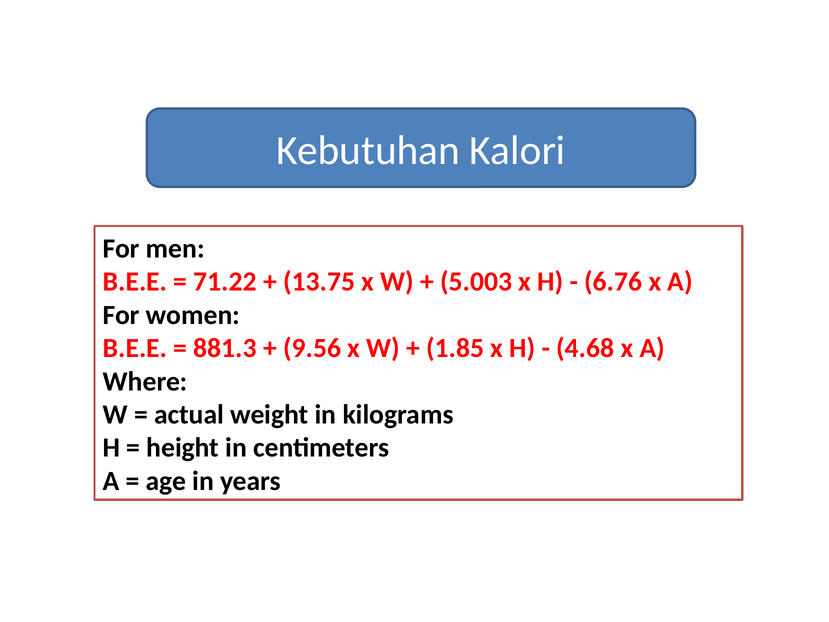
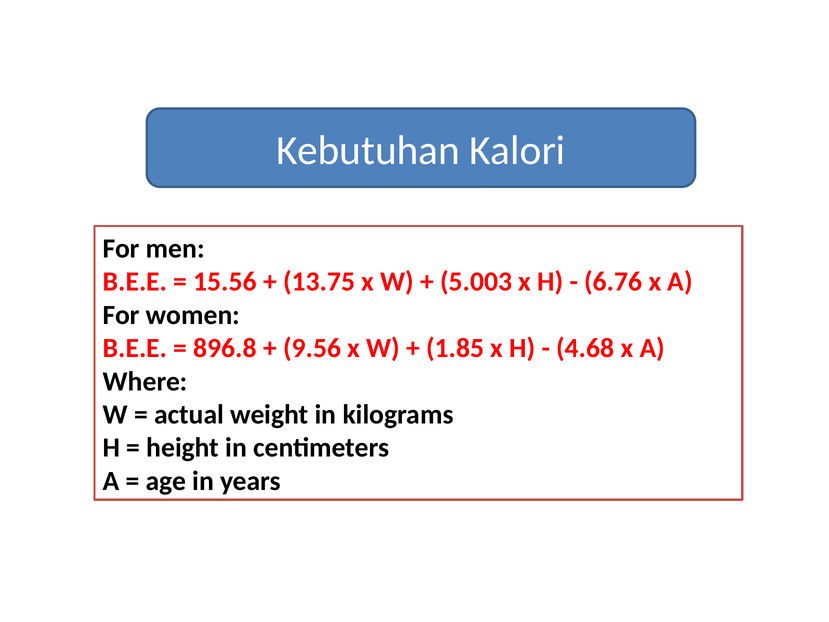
71.22: 71.22 -> 15.56 (225, 282)
881.3: 881.3 -> 896.8 (225, 348)
